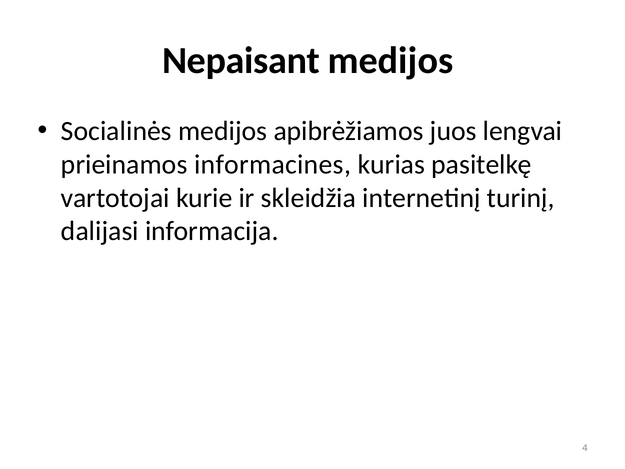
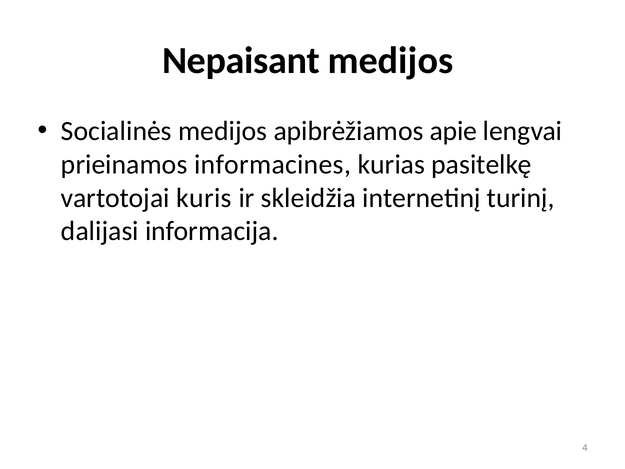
juos: juos -> apie (453, 131)
kurie: kurie -> kuris (204, 198)
